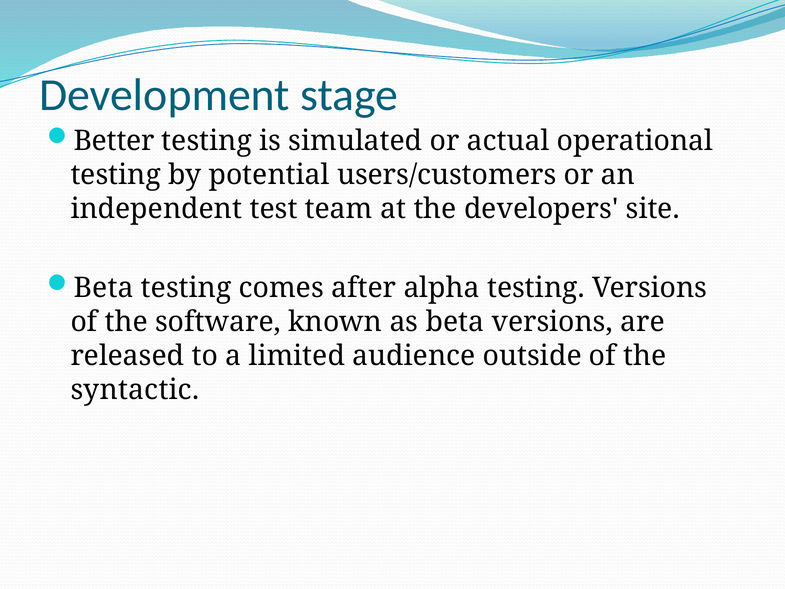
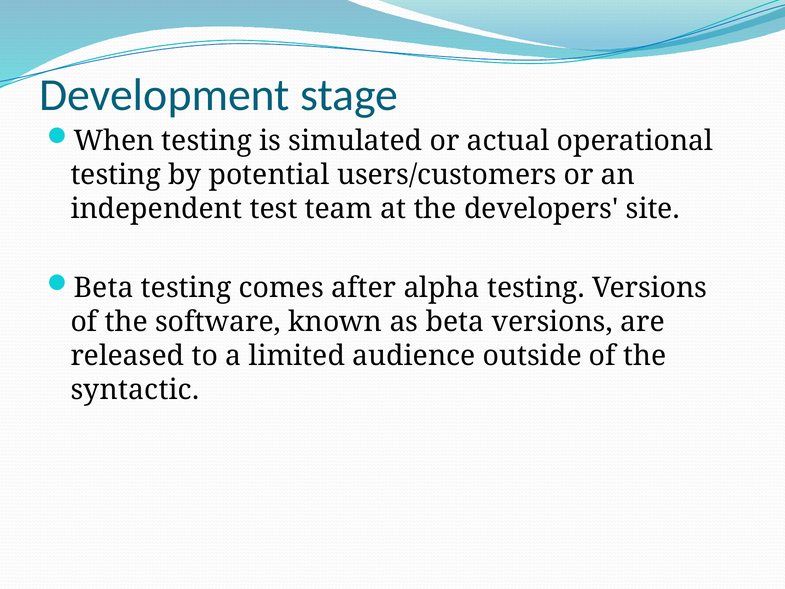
Better: Better -> When (114, 141)
